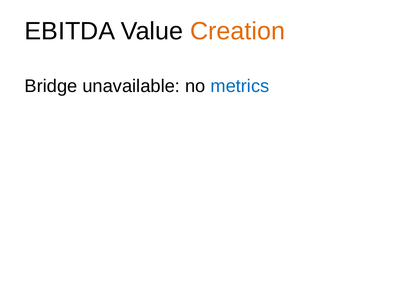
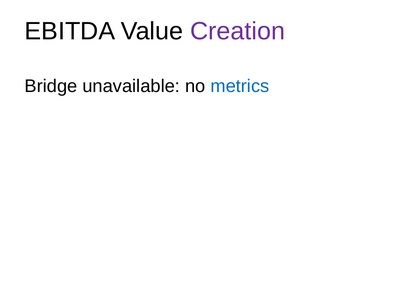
Creation colour: orange -> purple (238, 31)
